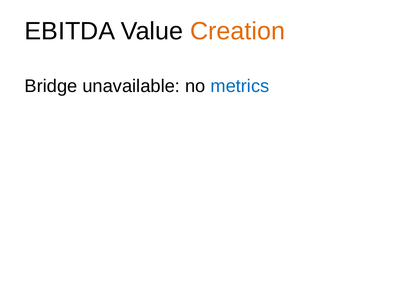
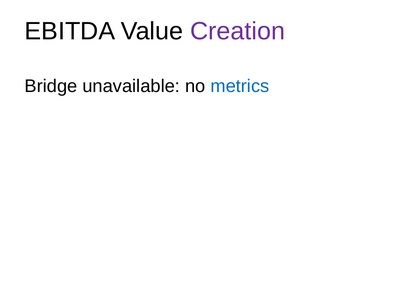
Creation colour: orange -> purple (238, 31)
